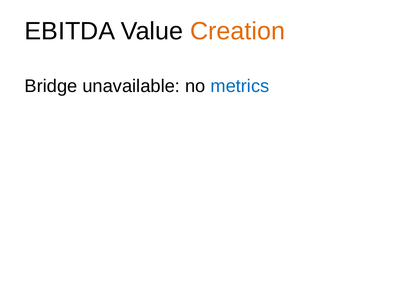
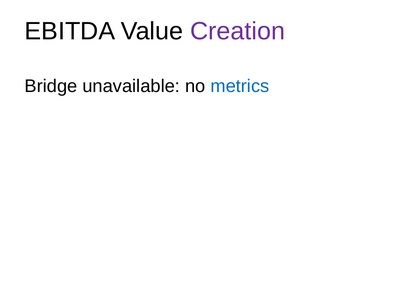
Creation colour: orange -> purple (238, 31)
